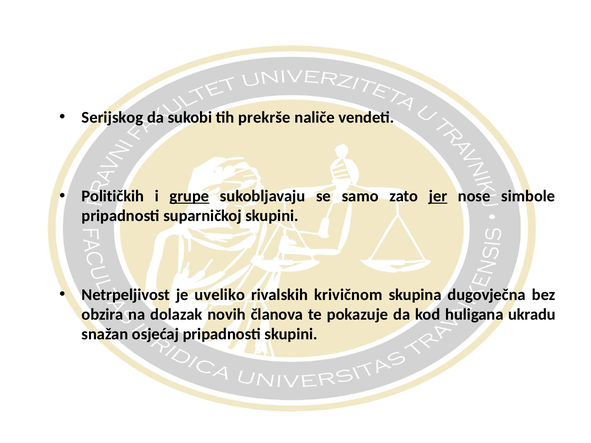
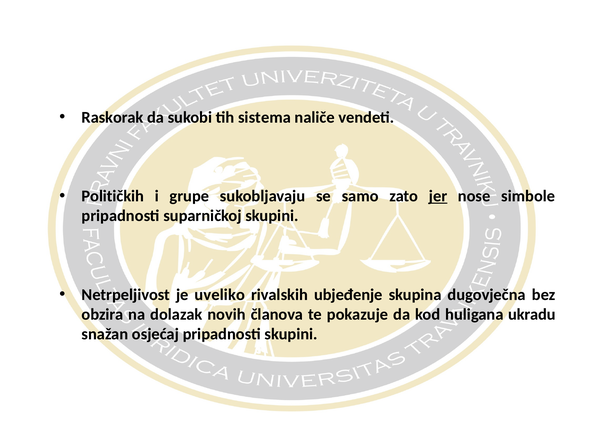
Serijskog: Serijskog -> Raskorak (112, 117)
prekrše: prekrše -> sistema (264, 117)
grupe underline: present -> none (189, 196)
krivičnom: krivičnom -> ubjeđenje (348, 295)
